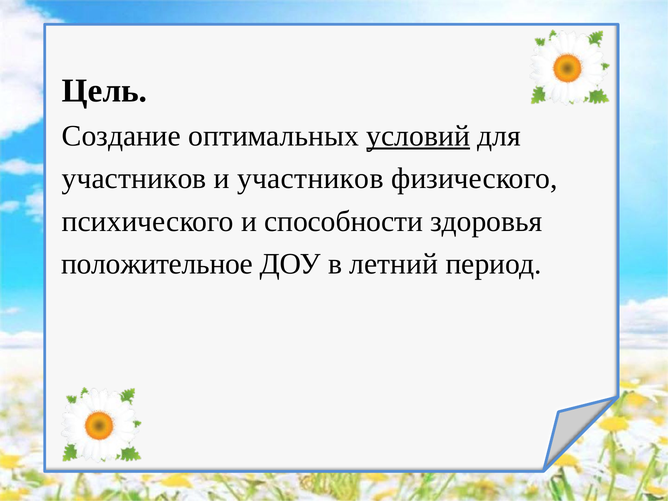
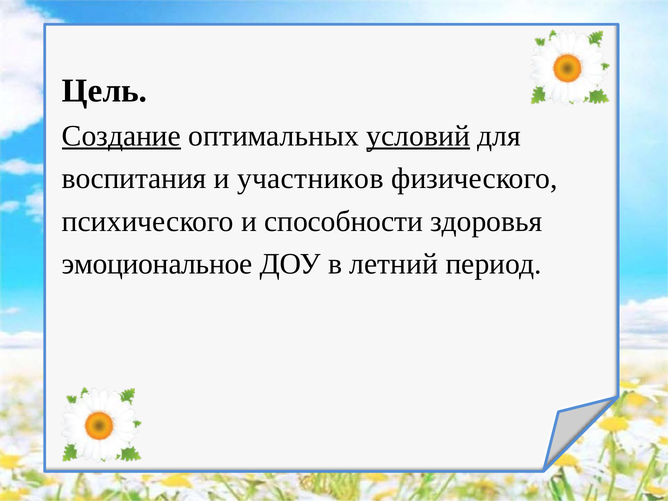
Создание underline: none -> present (121, 136)
участников: участников -> воспитания (134, 179)
положительное: положительное -> эмоциональное (157, 264)
